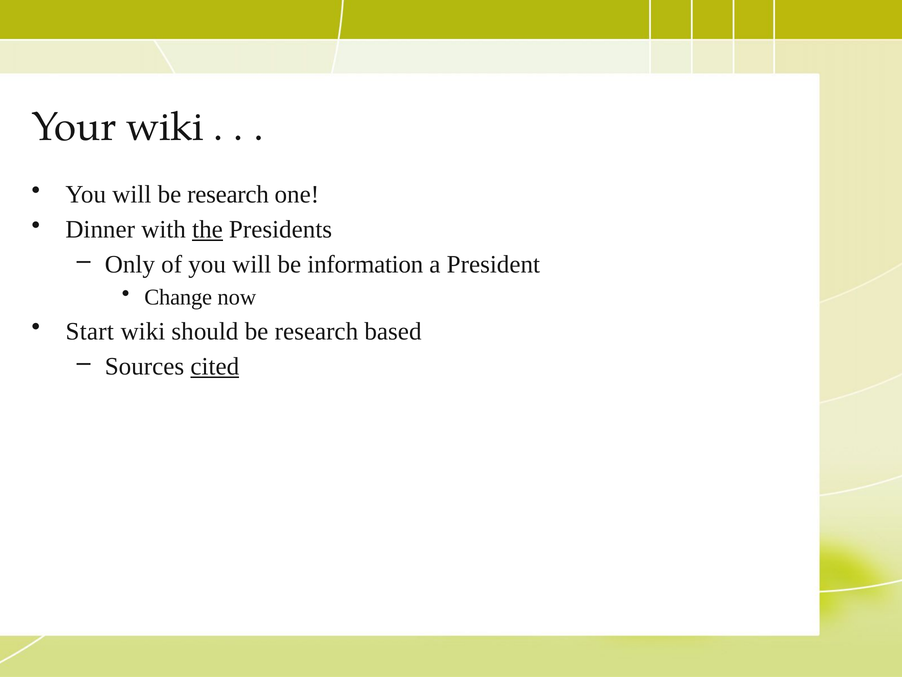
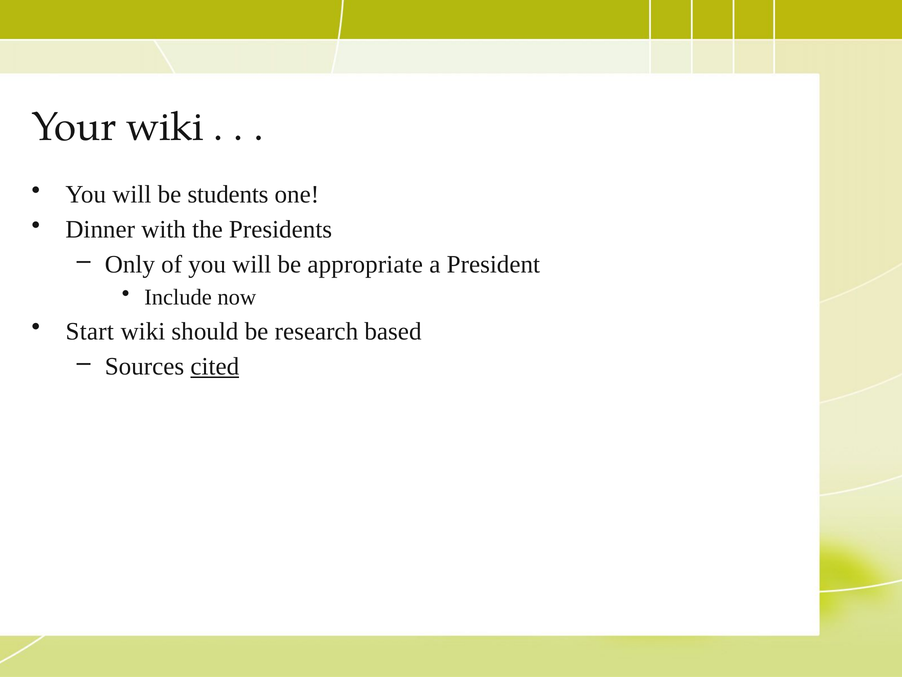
will be research: research -> students (228, 194)
the underline: present -> none (207, 229)
information: information -> appropriate (365, 264)
Change: Change -> Include (178, 297)
